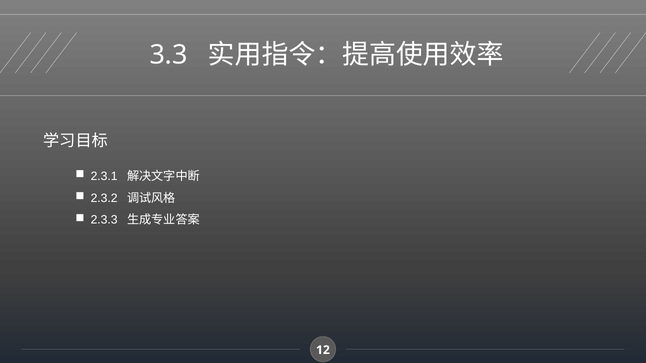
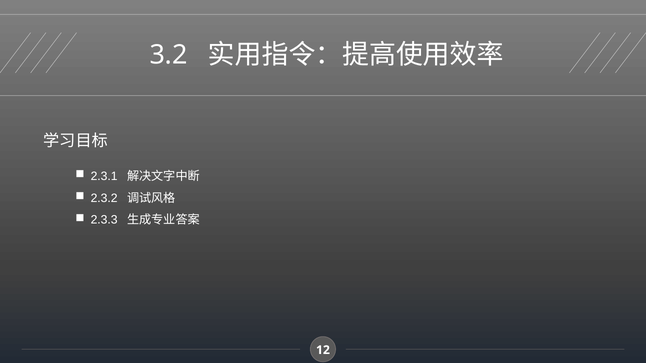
3.3: 3.3 -> 3.2 (169, 55)
